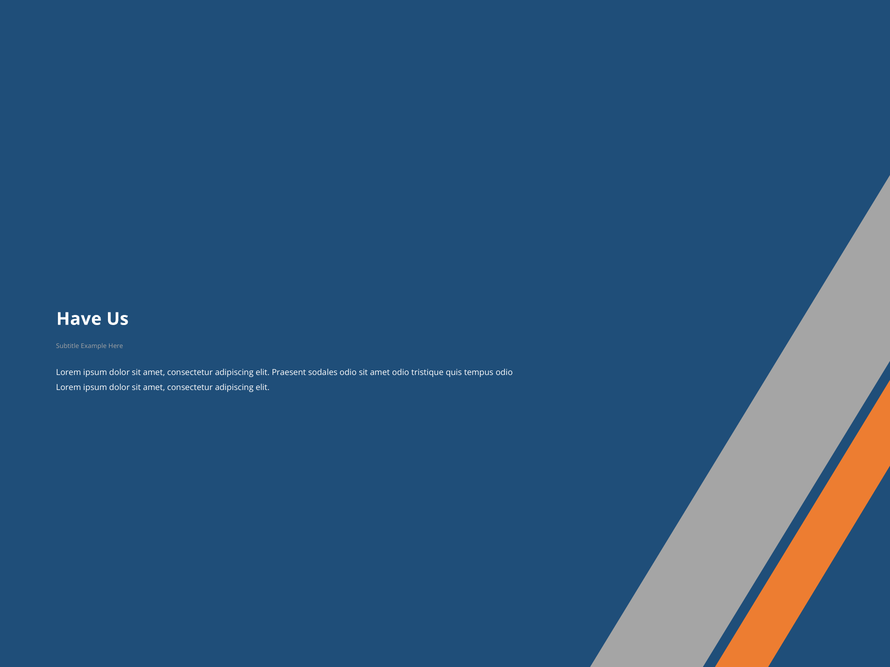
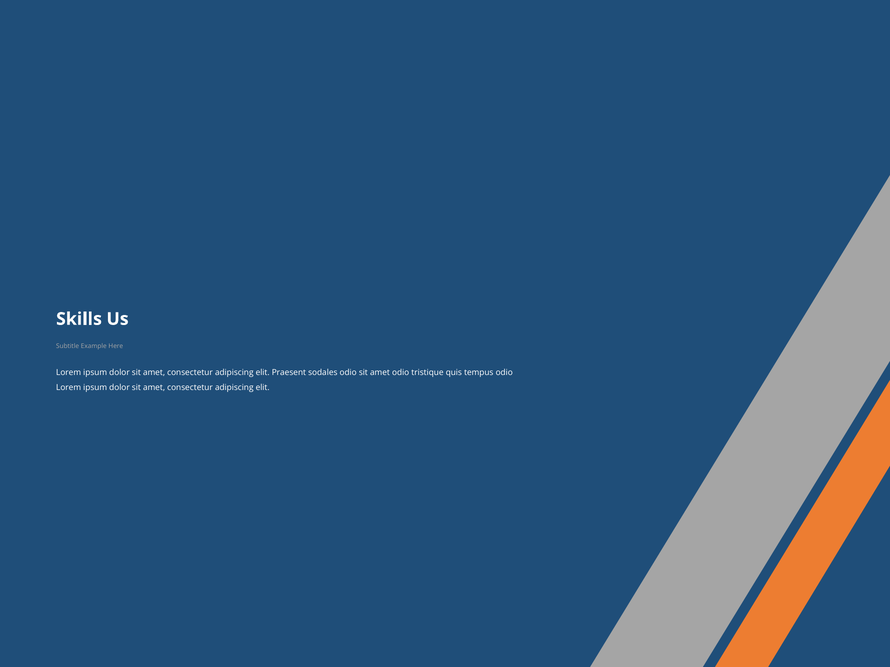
Have: Have -> Skills (79, 319)
